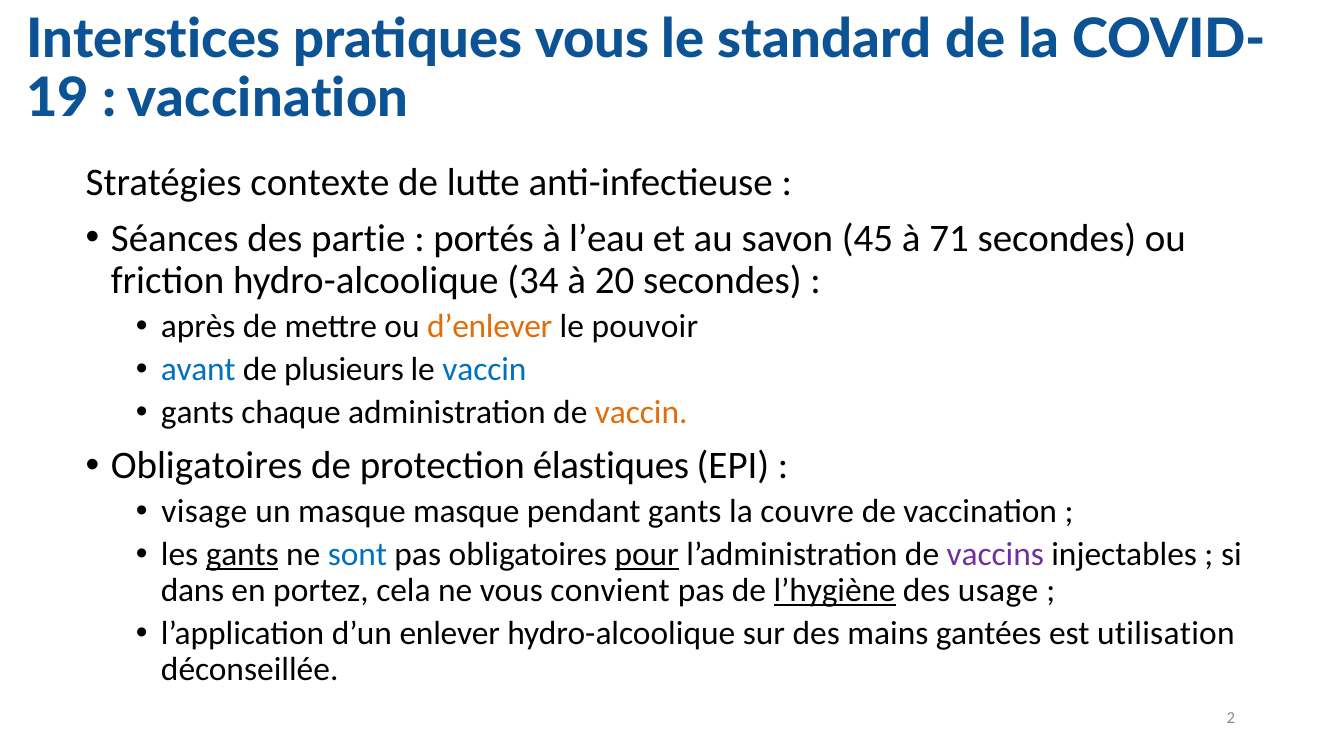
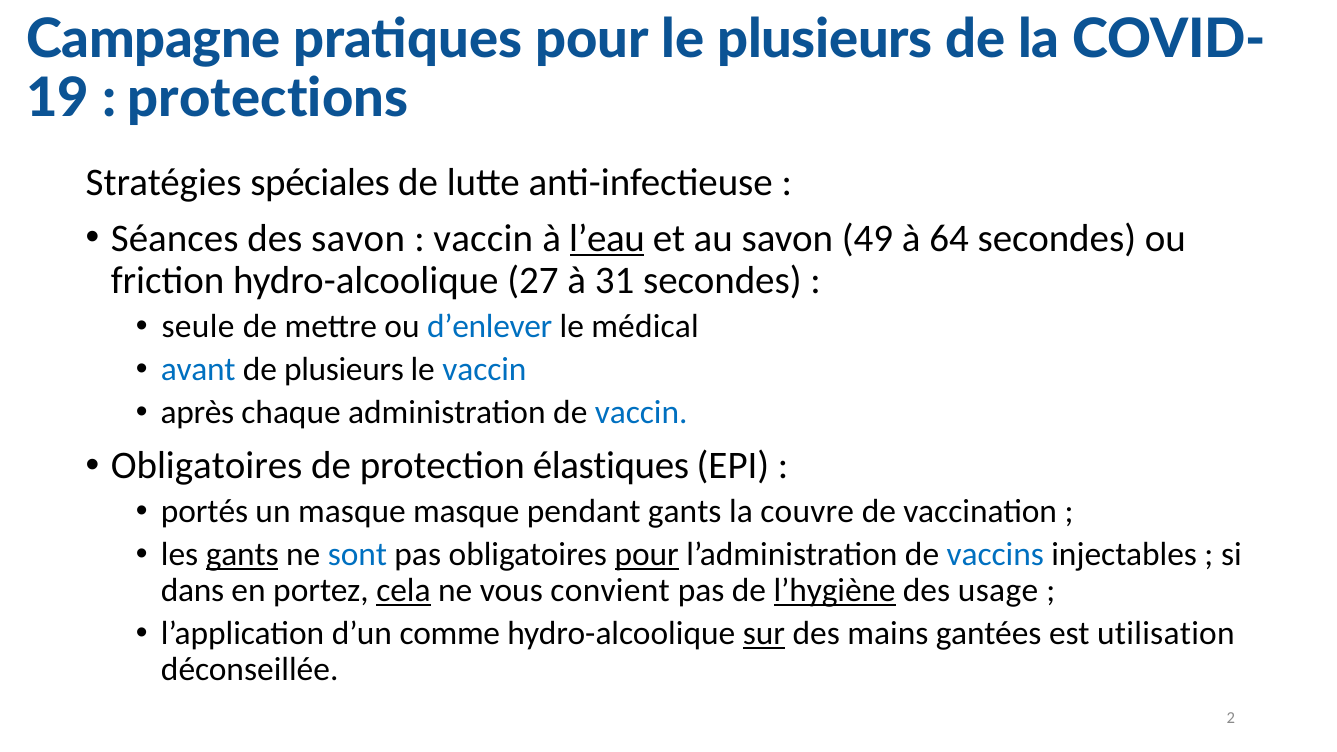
Interstices: Interstices -> Campagne (154, 40)
pratiques vous: vous -> pour (592, 40)
le standard: standard -> plusieurs (825, 40)
vaccination: vaccination -> protections (268, 98)
contexte: contexte -> spéciales (320, 183)
des partie: partie -> savon (358, 239)
portés: portés -> vaccin (483, 239)
l’eau underline: none -> present (607, 239)
45: 45 -> 49 (868, 239)
71: 71 -> 64 (949, 239)
34: 34 -> 27 (533, 281)
20: 20 -> 31 (615, 281)
après: après -> seule (198, 327)
d’enlever colour: orange -> blue (490, 327)
pouvoir: pouvoir -> médical (645, 327)
gants: gants -> après (197, 413)
vaccin colour: orange -> blue (641, 413)
visage: visage -> portés (205, 512)
vaccins colour: purple -> blue (995, 555)
cela underline: none -> present (403, 591)
enlever: enlever -> comme (450, 634)
sur underline: none -> present (764, 634)
